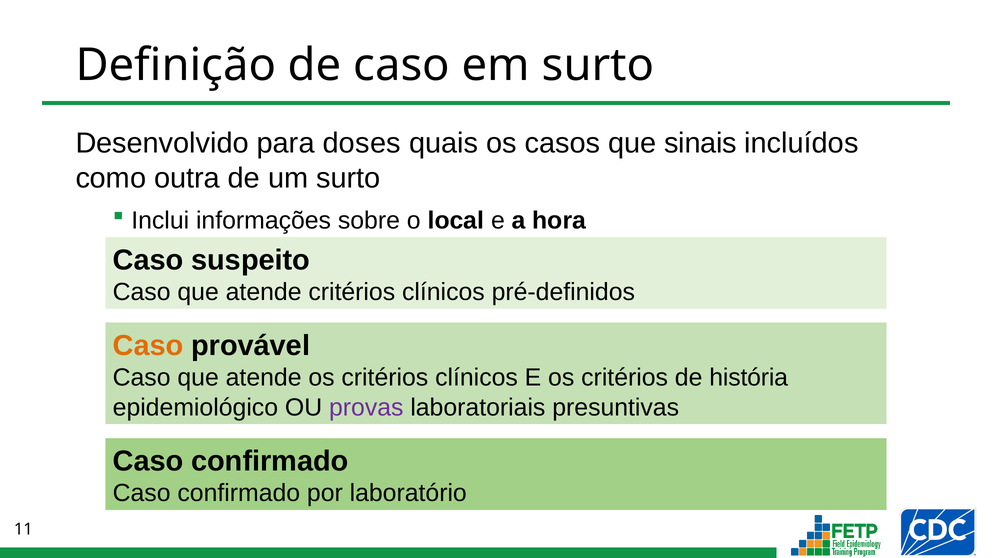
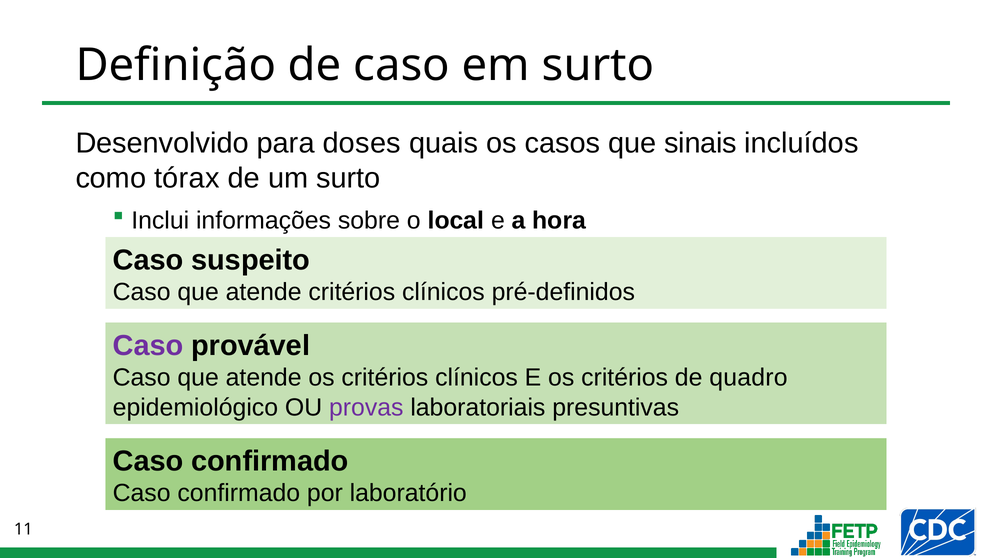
outra: outra -> tórax (187, 178)
Caso colour: orange -> purple (148, 346)
história: história -> quadro (748, 378)
